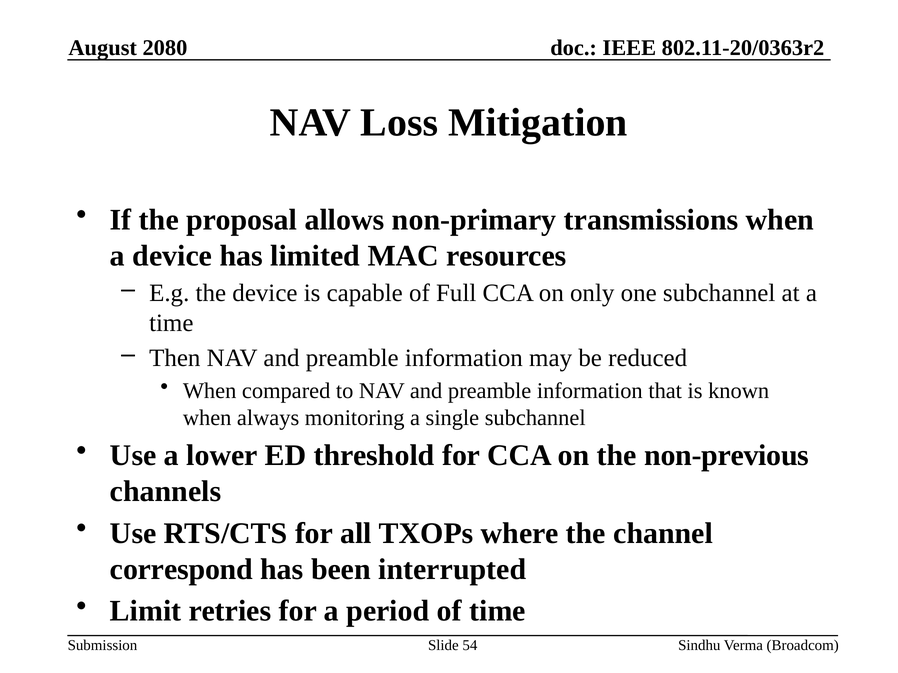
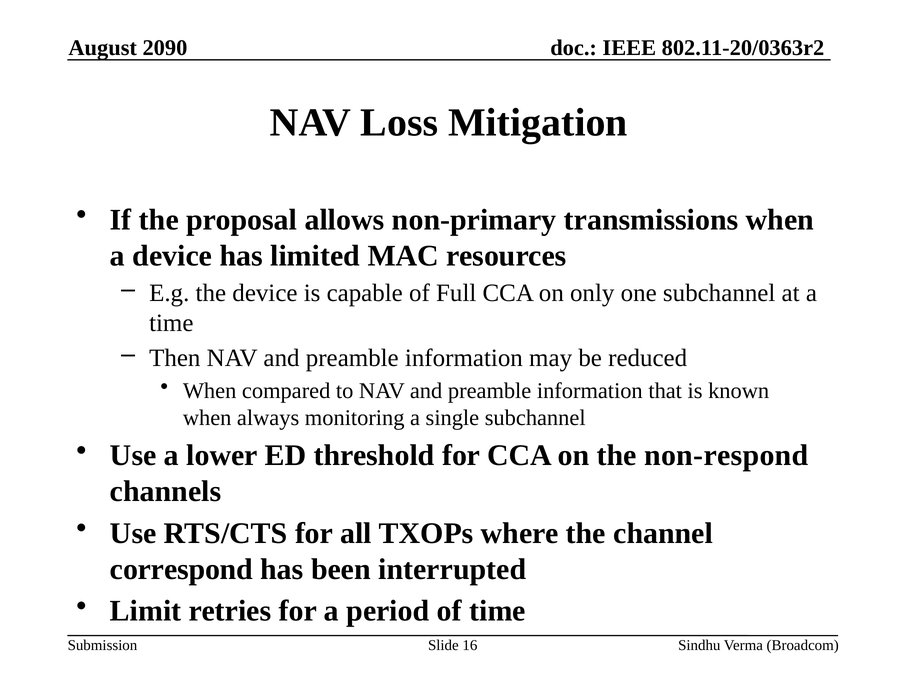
2080: 2080 -> 2090 (165, 48)
non-previous: non-previous -> non-respond (726, 456)
54: 54 -> 16 (470, 646)
